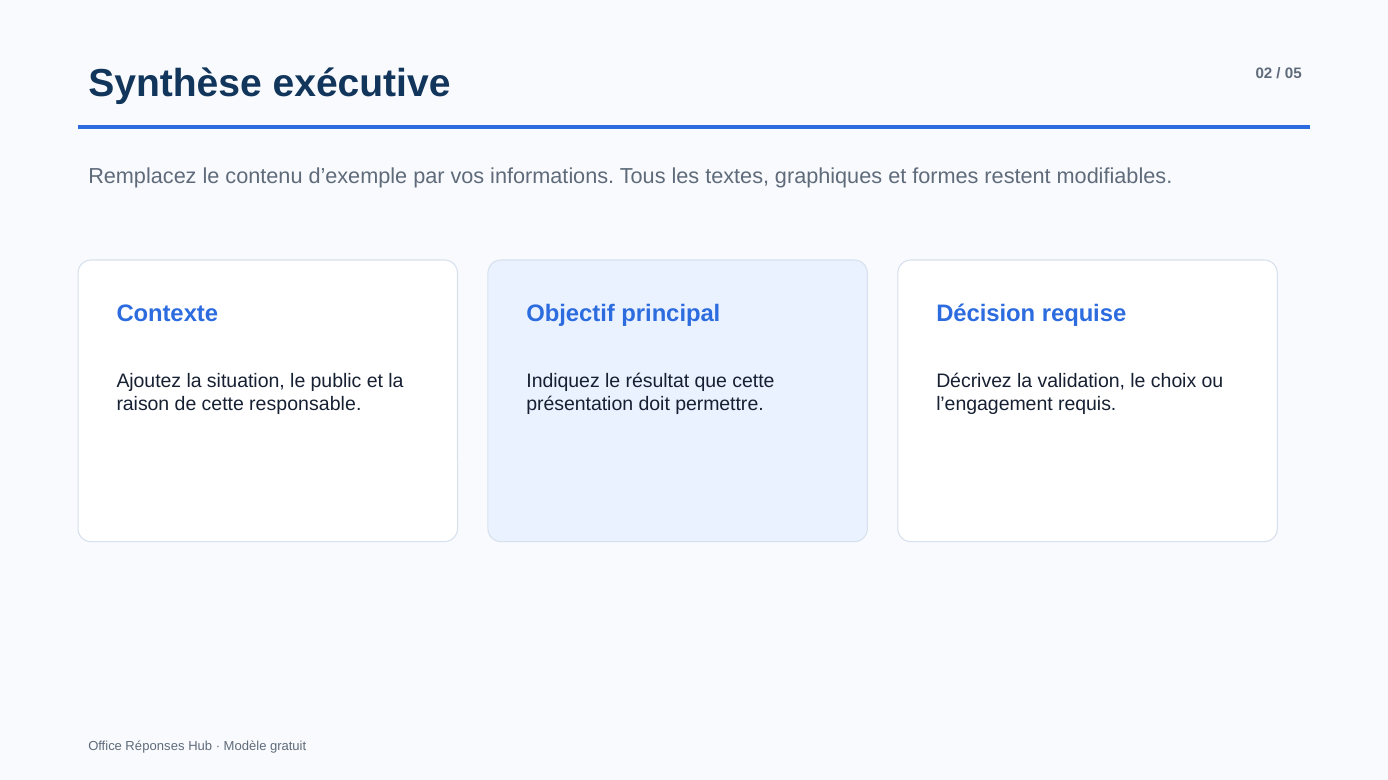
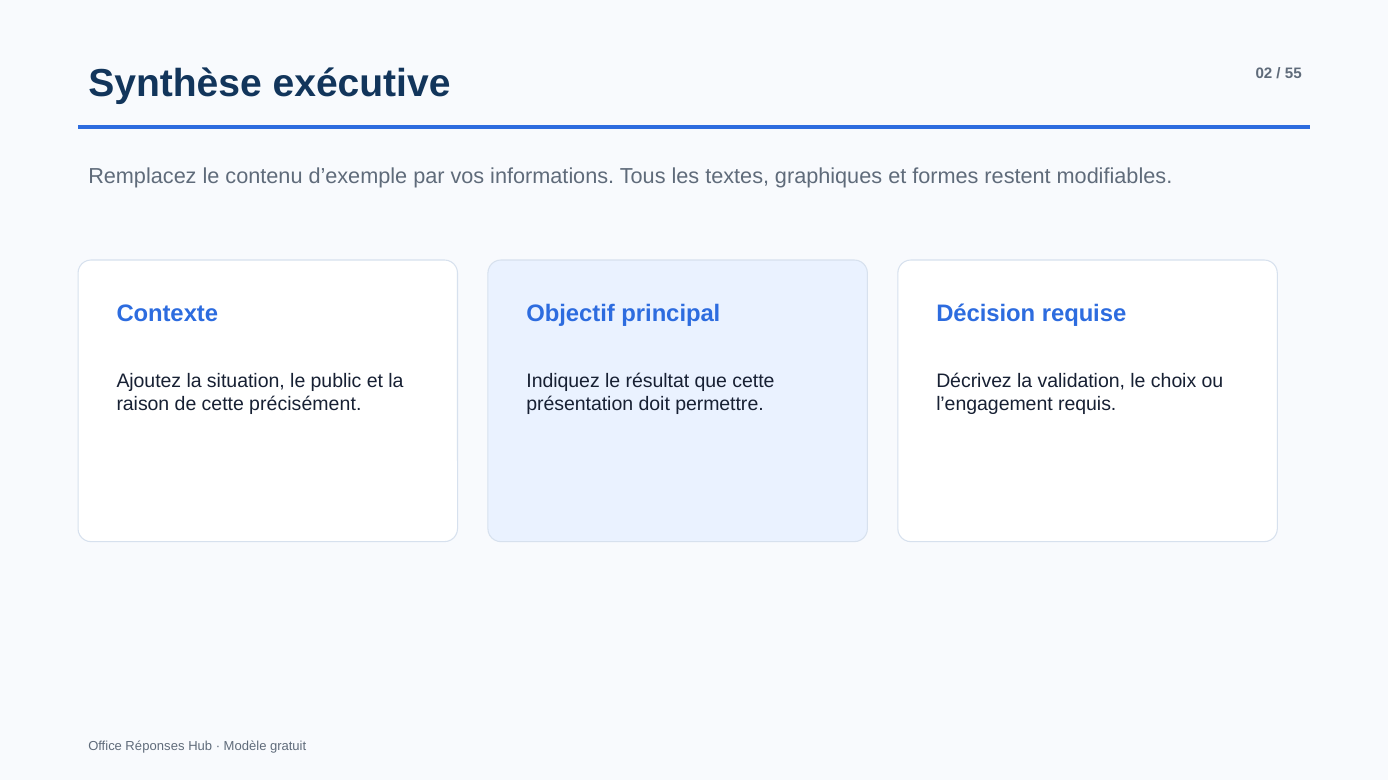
05: 05 -> 55 (1293, 74)
responsable: responsable -> précisément (305, 405)
